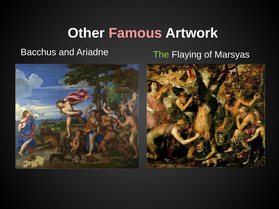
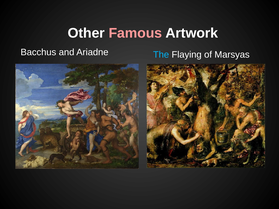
The colour: light green -> light blue (161, 55)
